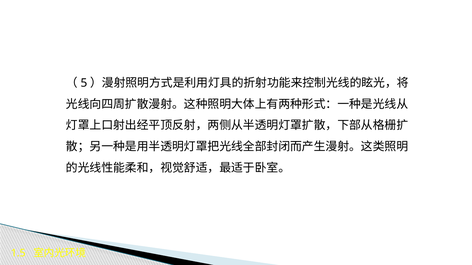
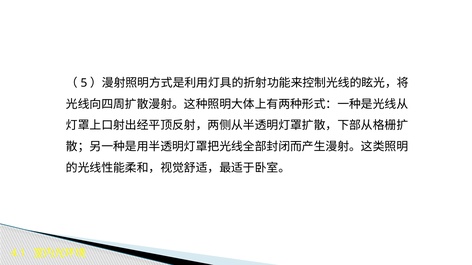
1.5: 1.5 -> 4.1 (18, 254)
